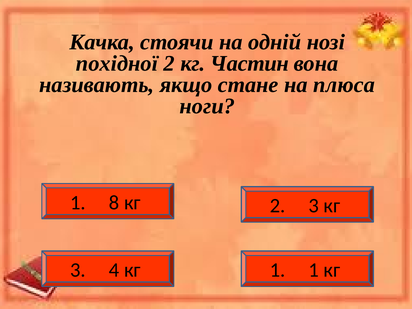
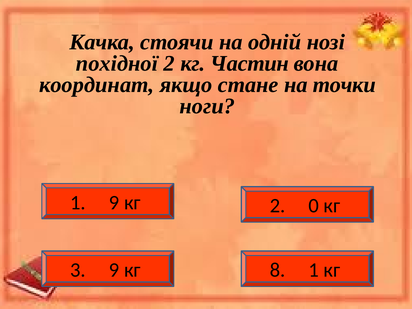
називають: називають -> координат (97, 85)
плюса: плюса -> точки (344, 85)
1 8: 8 -> 9 (114, 203)
2 3: 3 -> 0 (314, 206)
3 4: 4 -> 9 (114, 270)
кг 1: 1 -> 8 (278, 270)
